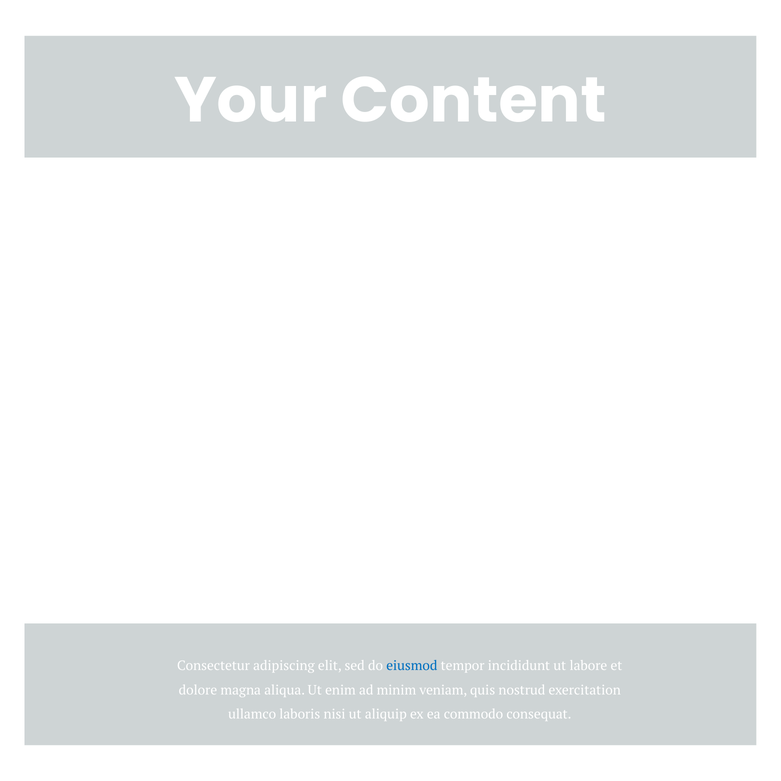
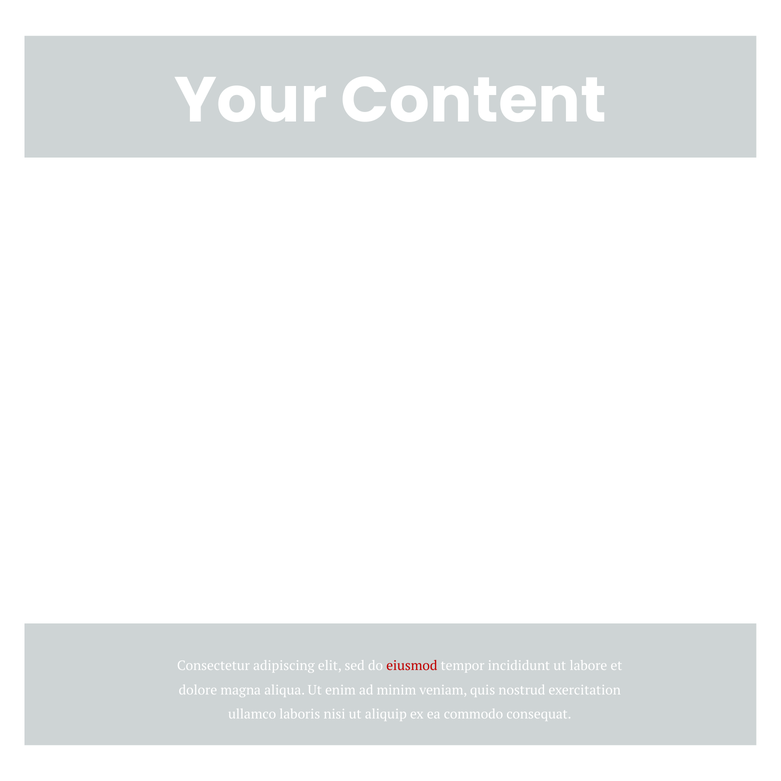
eiusmod colour: blue -> red (412, 666)
